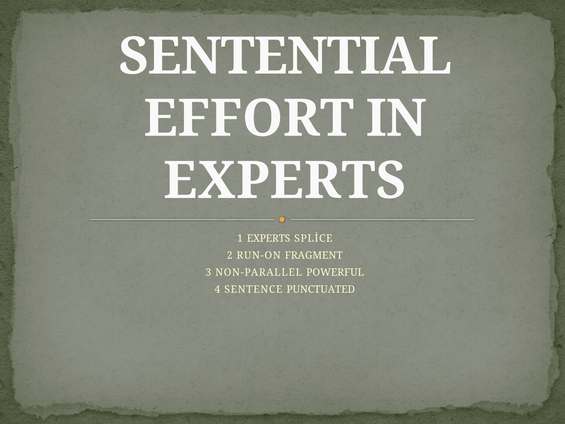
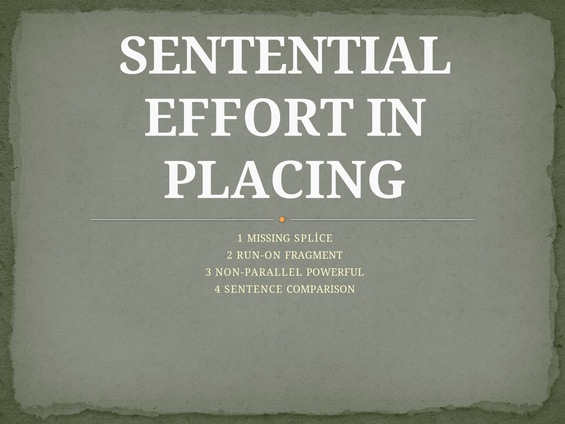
EXPERTS: EXPERTS -> PLACING (285, 181)
1 EXPERTS: EXPERTS -> MISSING (269, 238)
PUNCTUATED: PUNCTUATED -> COMPARISON (321, 289)
